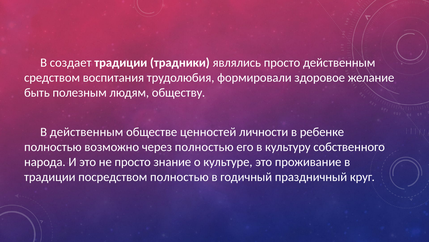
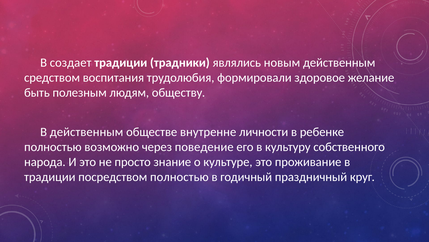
являлись просто: просто -> новым (282, 62)
ценностей: ценностей -> внутренне (208, 132)
через полностью: полностью -> поведение (204, 147)
